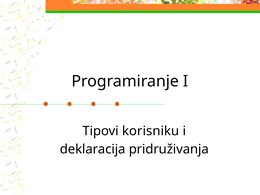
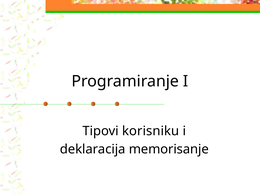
pridruživanja: pridruživanja -> memorisanje (169, 149)
